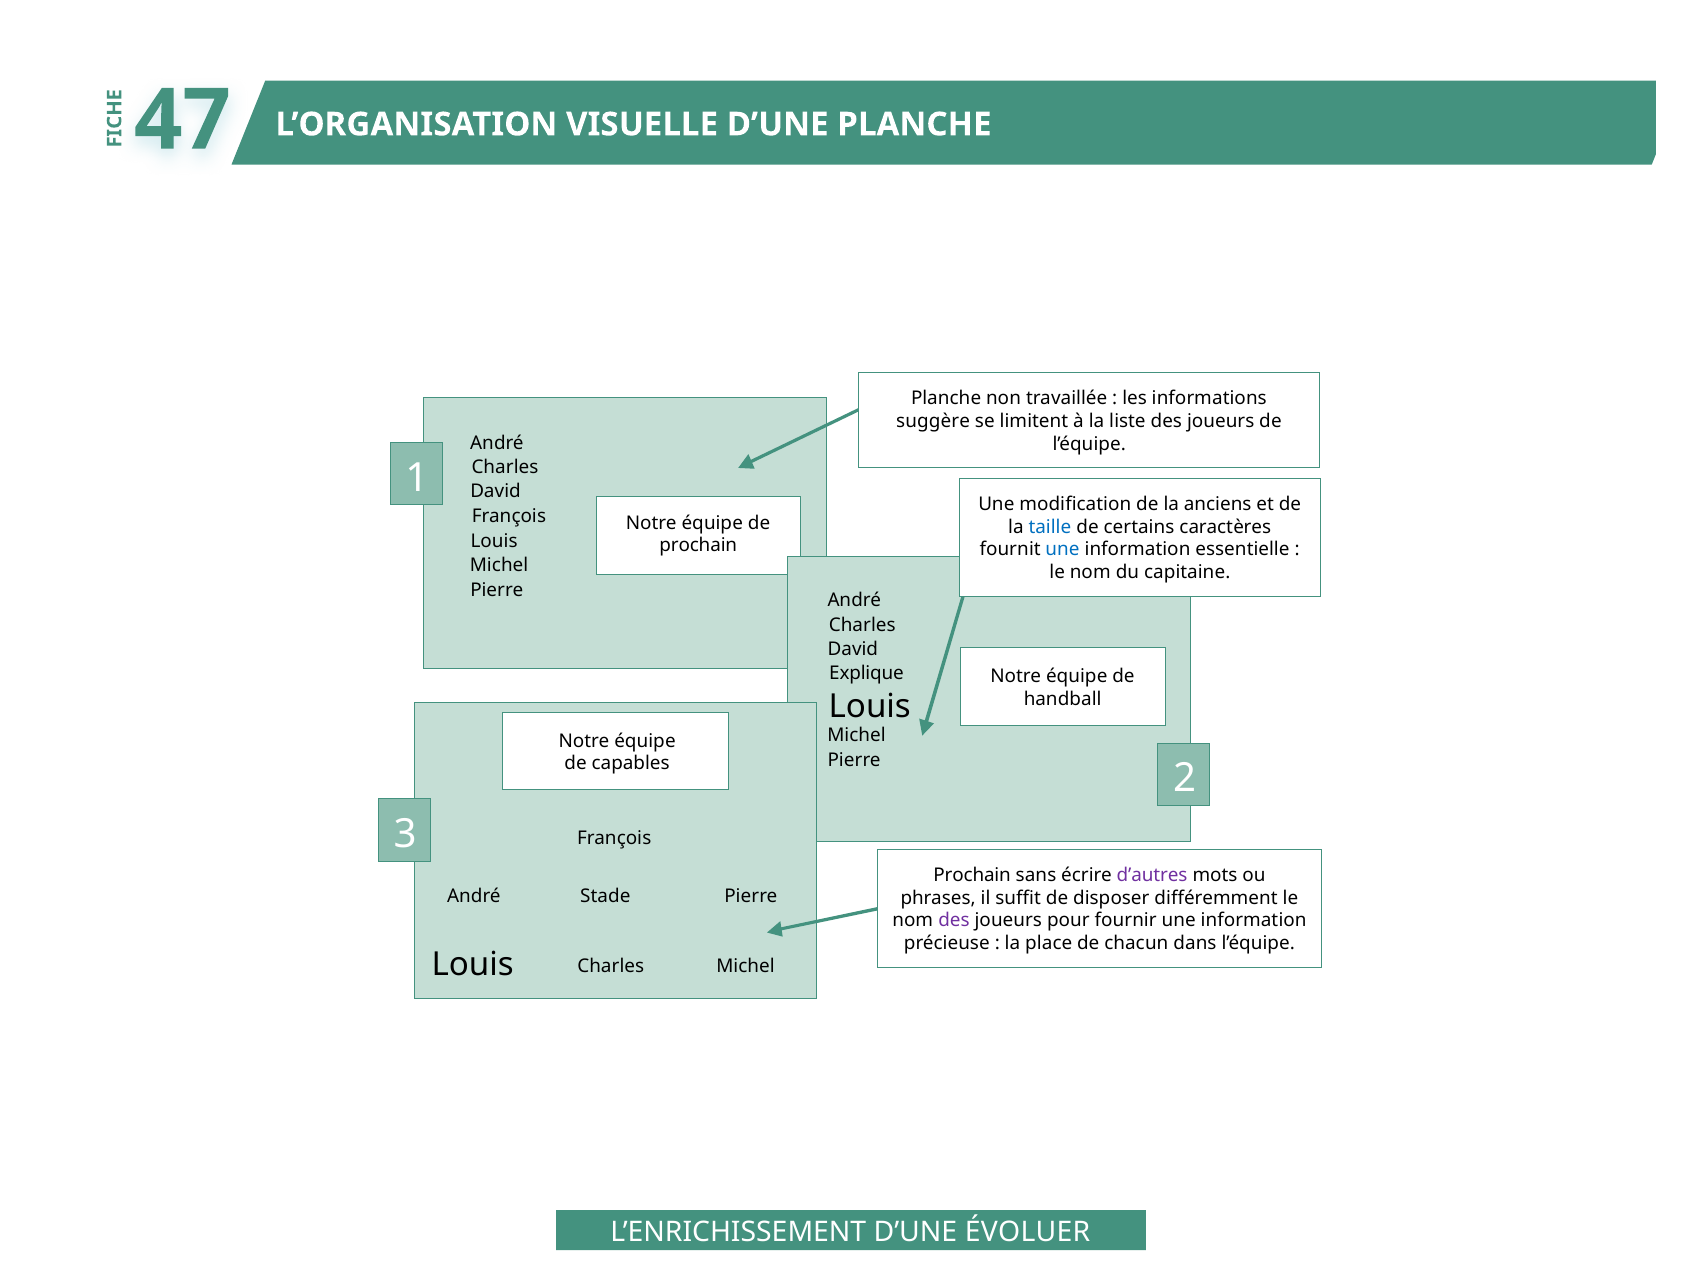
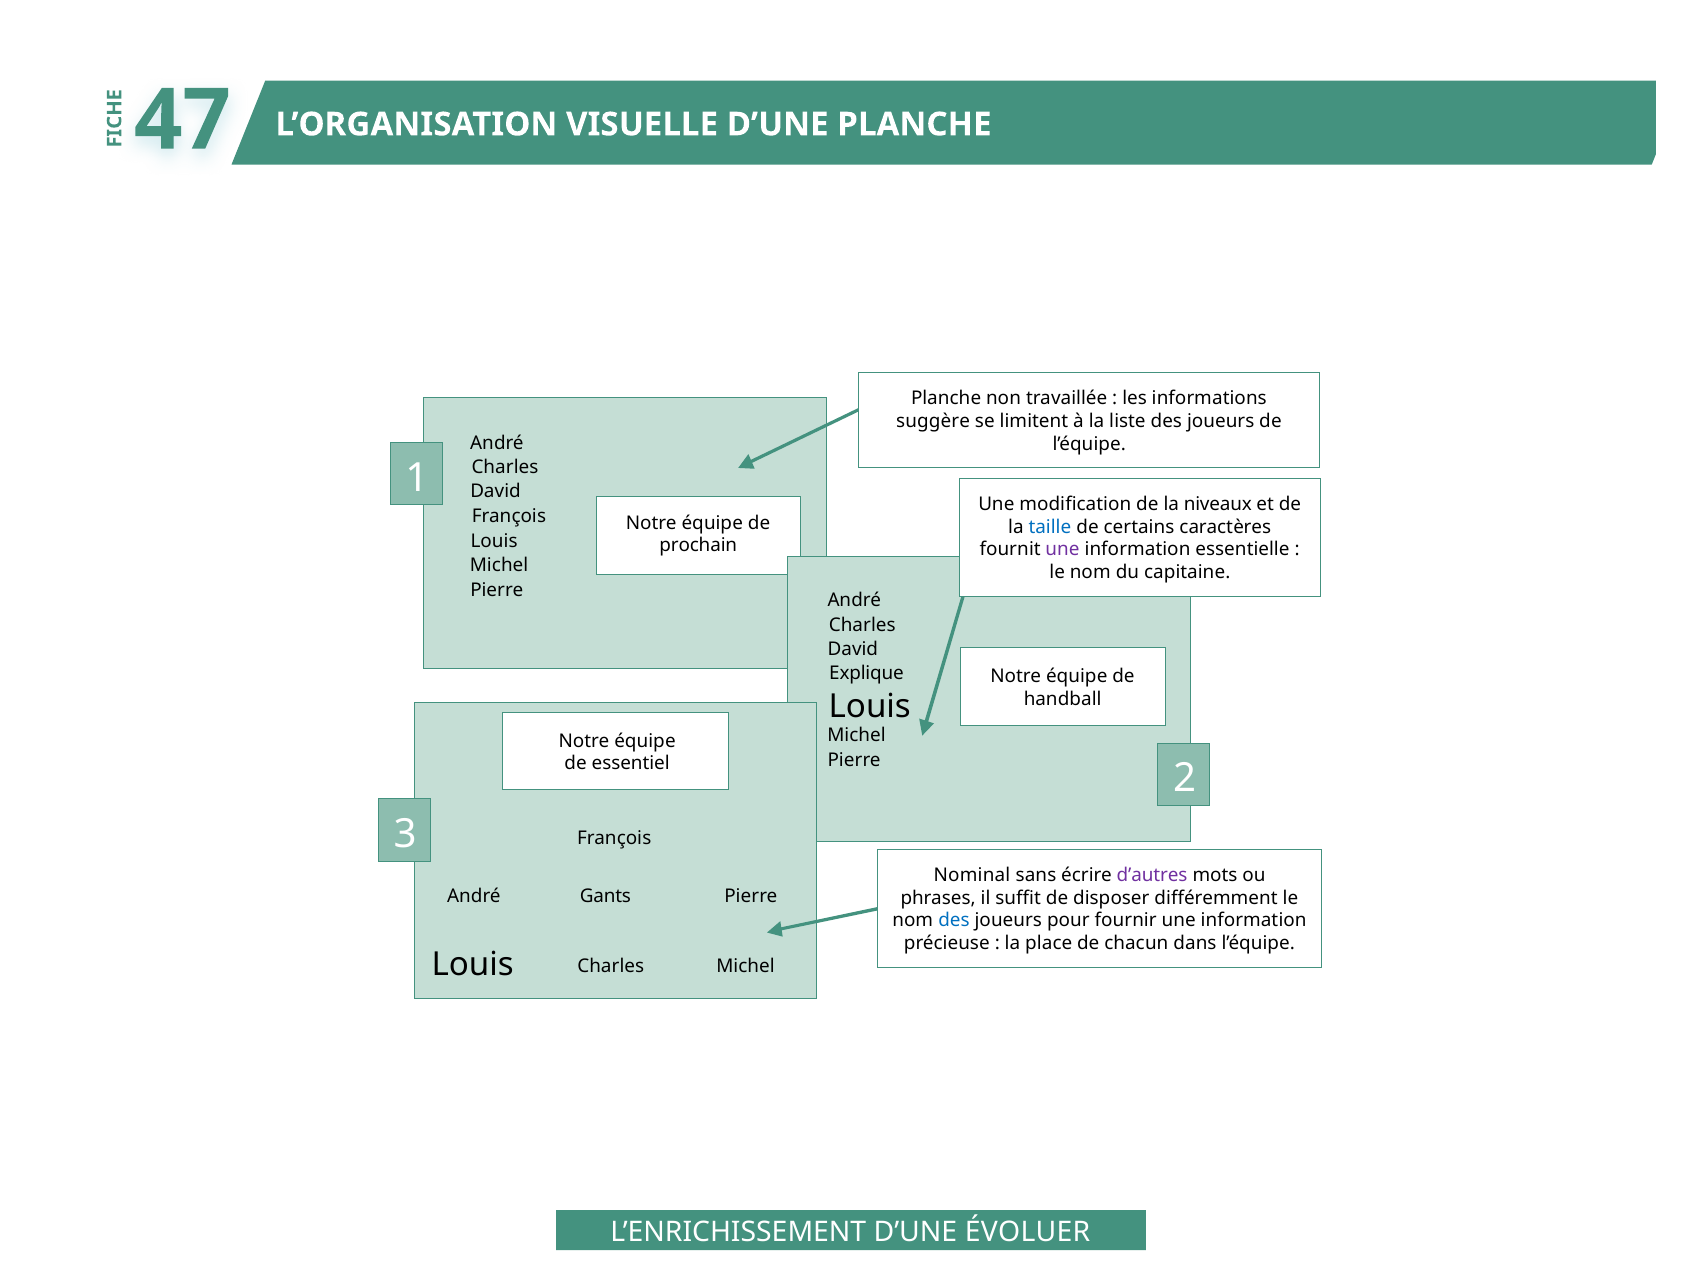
anciens: anciens -> niveaux (1218, 504)
une colour: blue -> purple (1063, 550)
capables: capables -> essentiel (631, 764)
Prochain: Prochain -> Nominal (972, 876)
Stade: Stade -> Gants (605, 897)
des colour: purple -> blue (954, 921)
